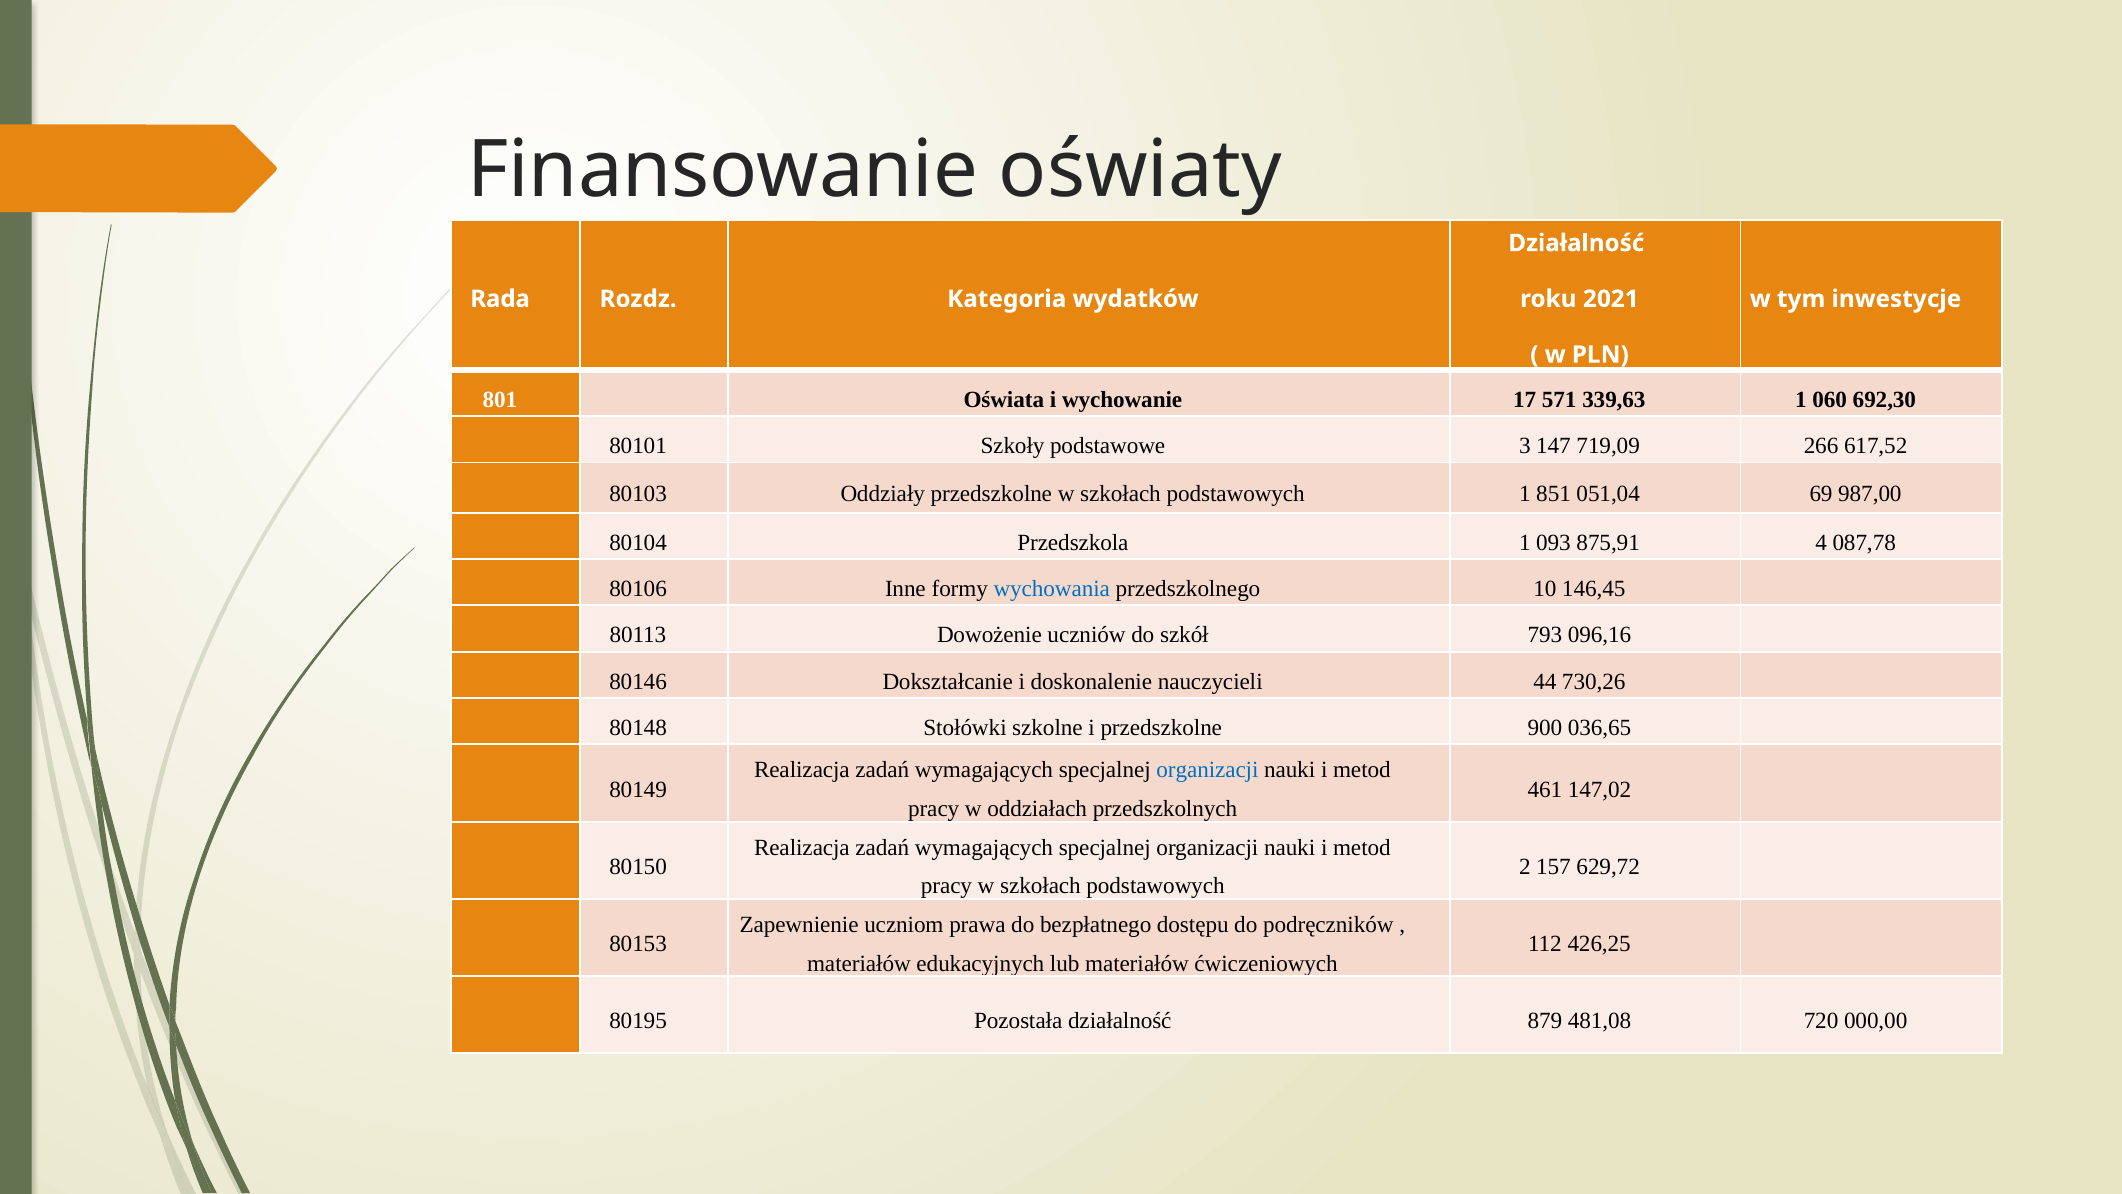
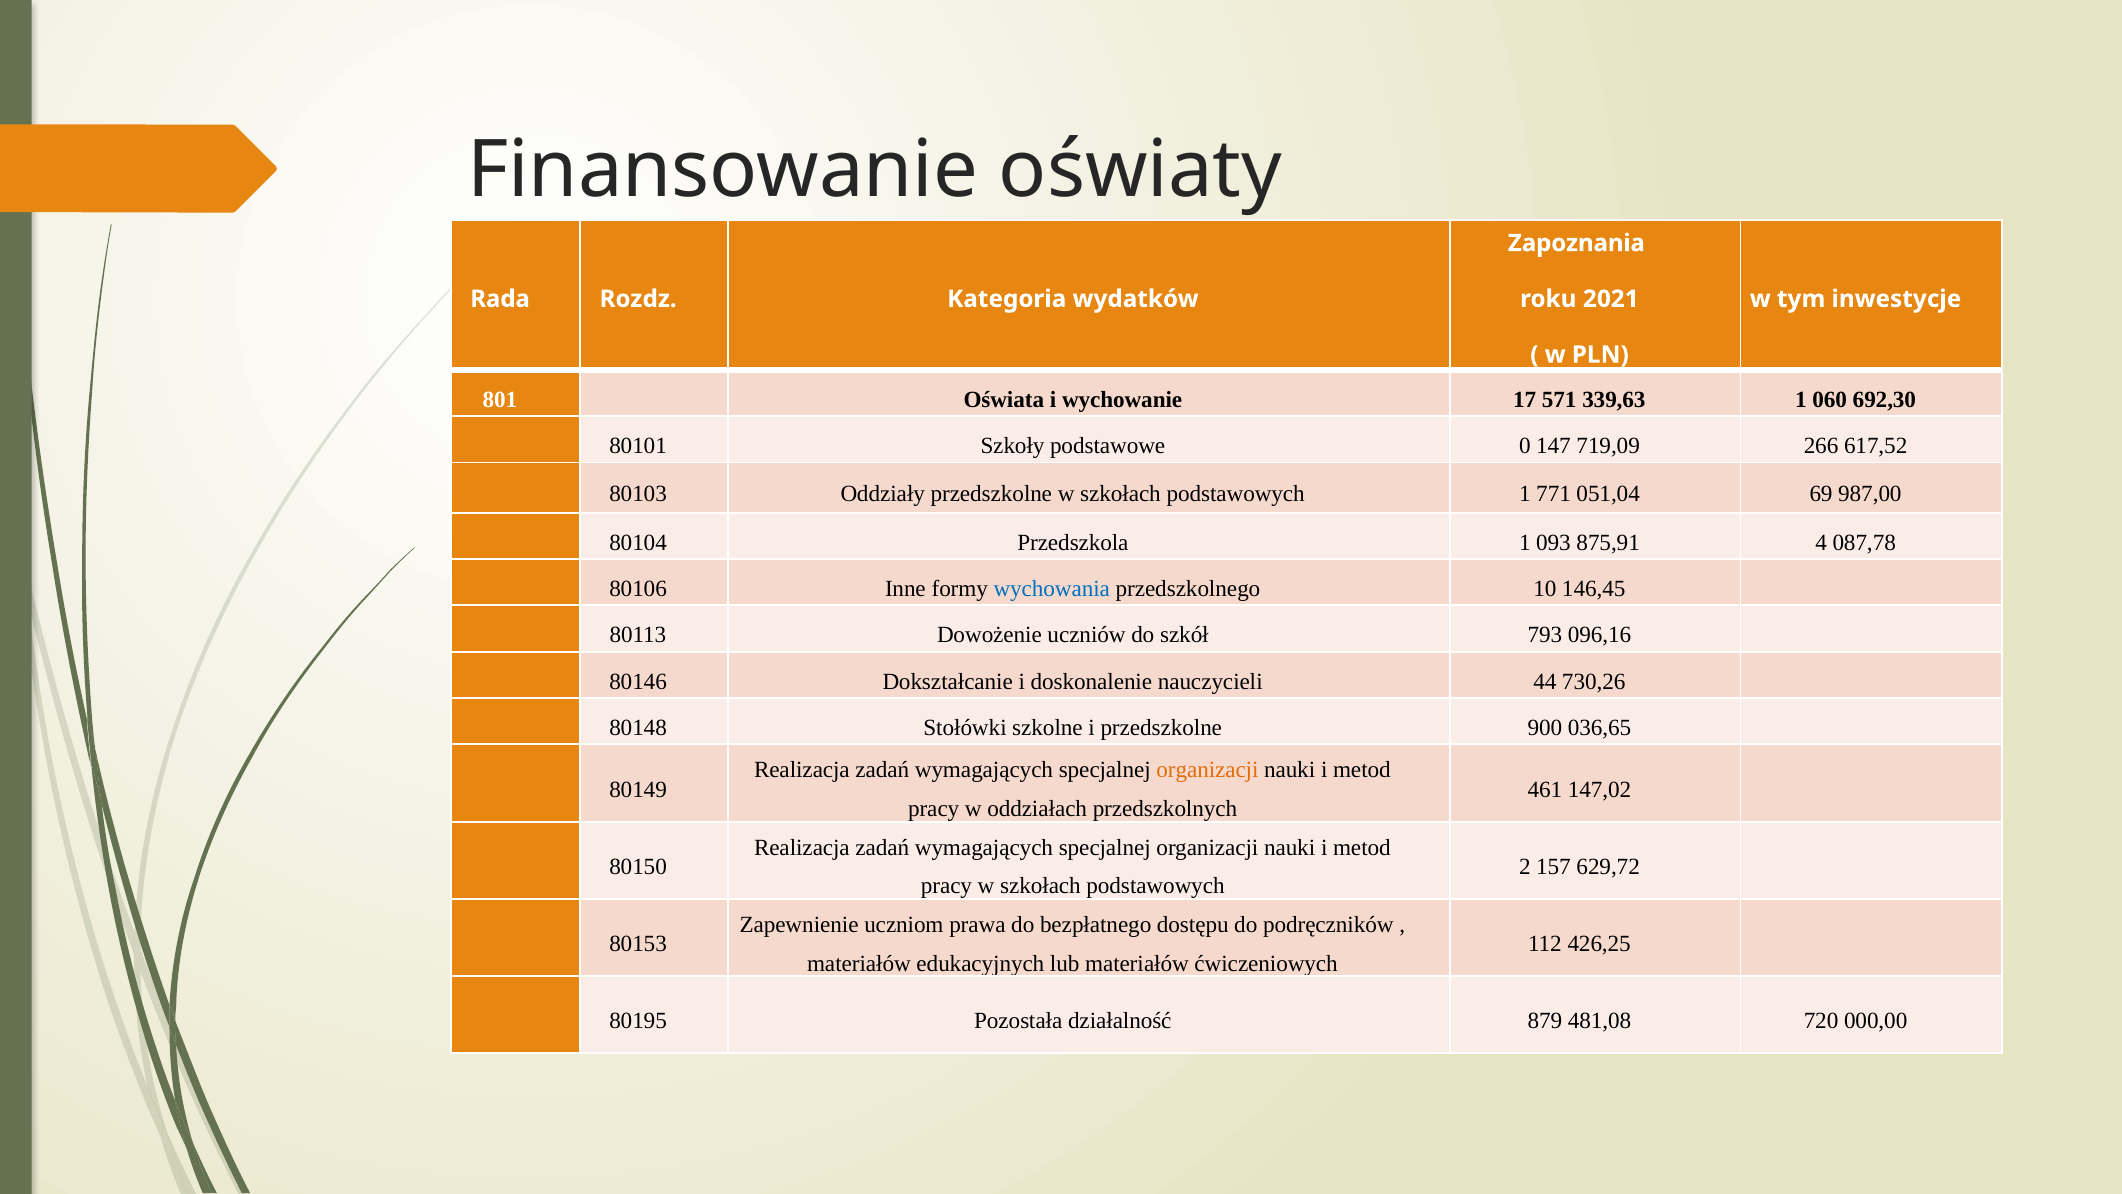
Działalność: Działalność -> Zapoznania (1576, 243)
3: 3 -> 0 (1525, 446)
851: 851 -> 771 (1554, 494)
organizacji colour: blue -> orange (1207, 770)
